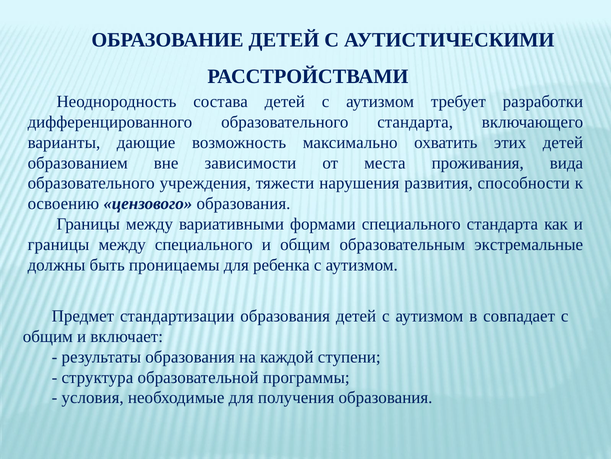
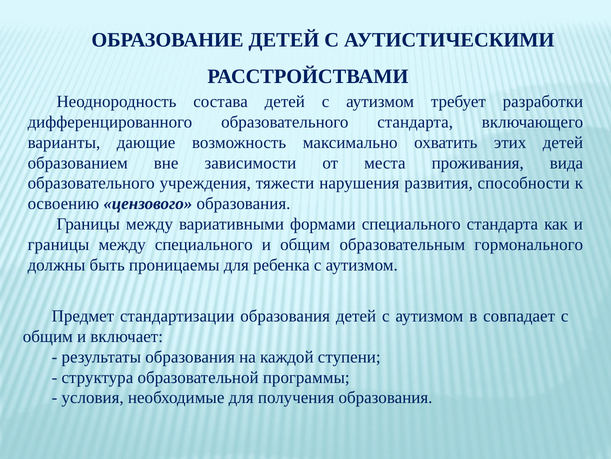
экстремальные: экстремальные -> гормонального (529, 244)
